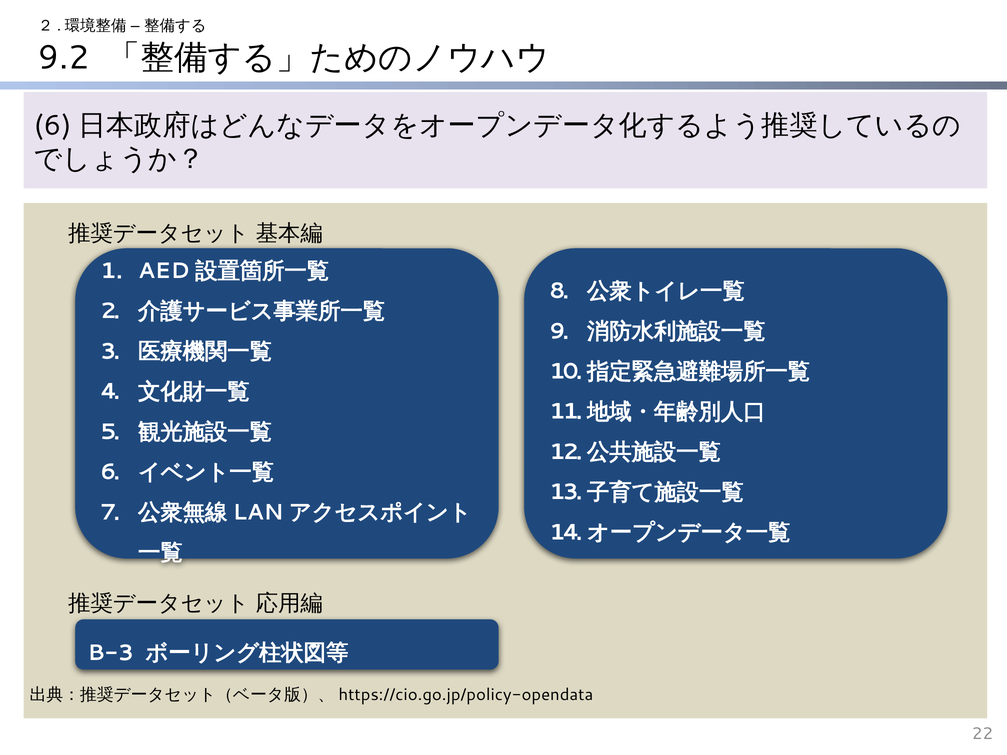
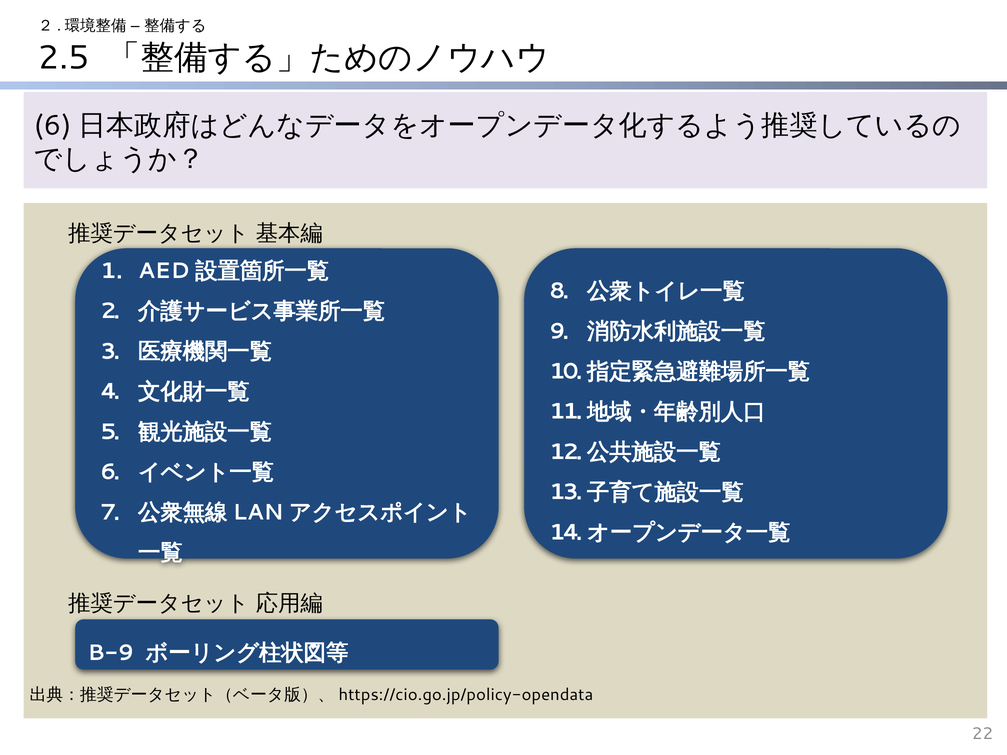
9.2: 9.2 -> 2.5 (64, 58)
B-3: B-3 -> B-9 (111, 653)
